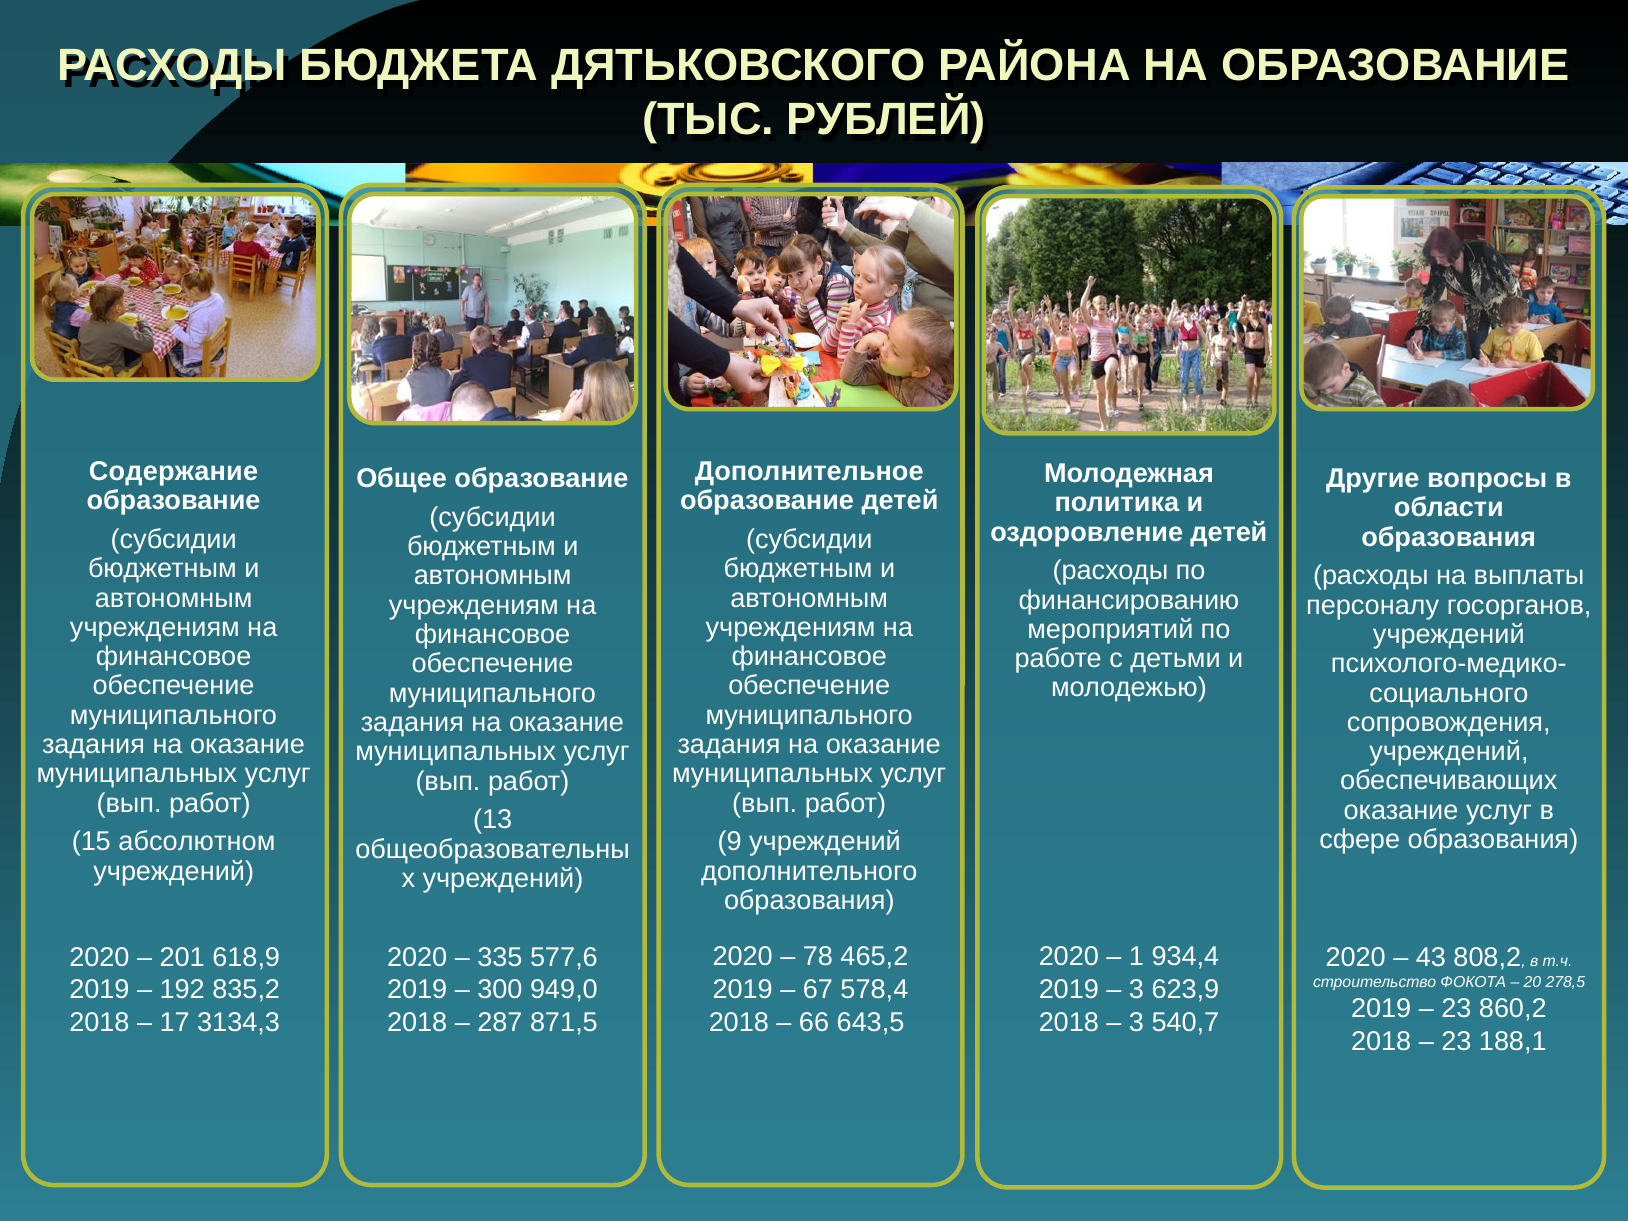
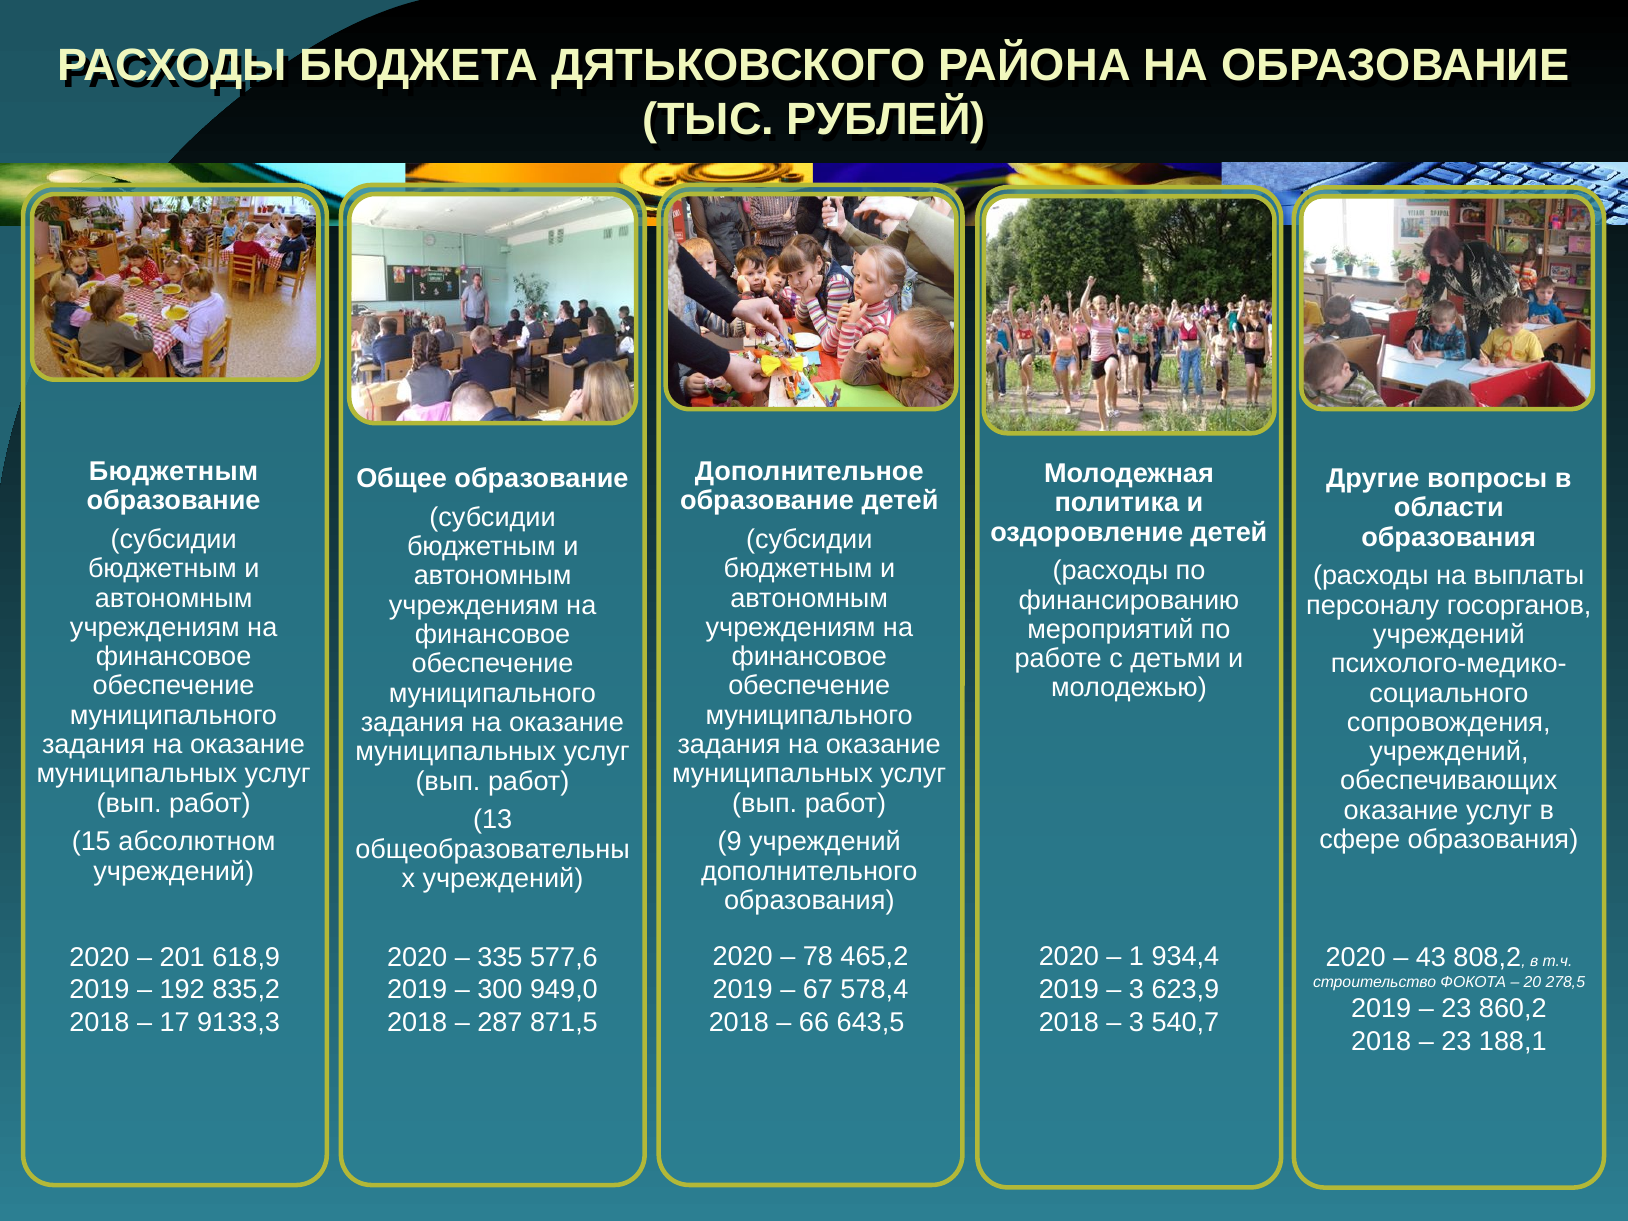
Содержание: Содержание -> Бюджетным (174, 471)
3134,3: 3134,3 -> 9133,3 (239, 1022)
